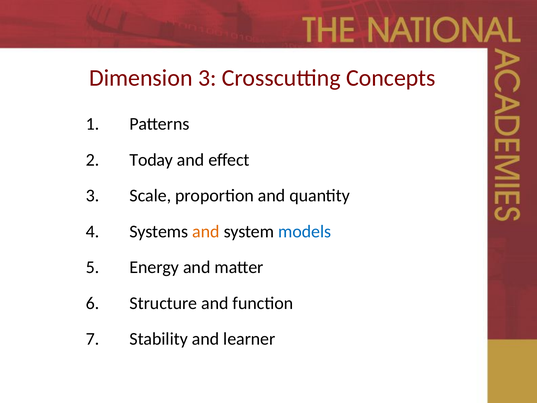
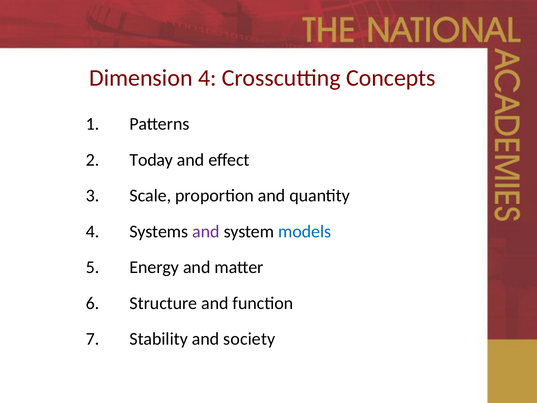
Dimension 3: 3 -> 4 (207, 78)
and colour: orange -> purple (206, 231)
learner: learner -> society (249, 339)
